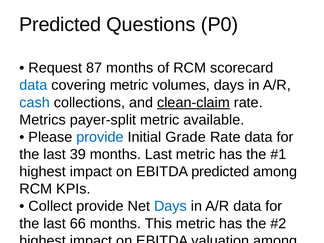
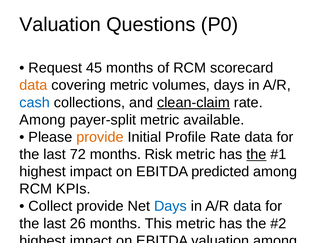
Predicted: Predicted -> Valuation (60, 25)
87: 87 -> 45 (94, 68)
data colour: blue -> orange (33, 85)
Metrics: Metrics -> Among (43, 120)
provide colour: blue -> orange (100, 137)
Grade: Grade -> Profile (186, 137)
39: 39 -> 72 (78, 154)
months Last: Last -> Risk (158, 154)
the underline: none -> present (256, 154)
66: 66 -> 26 (78, 224)
